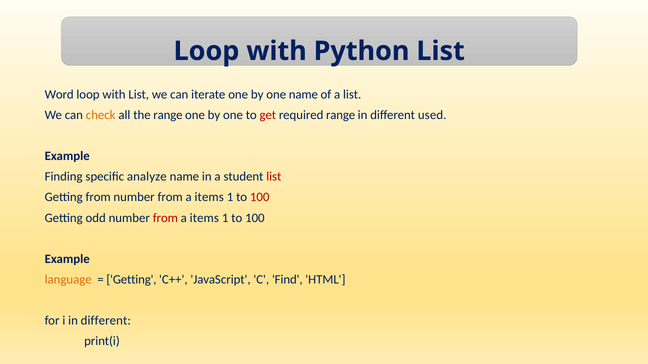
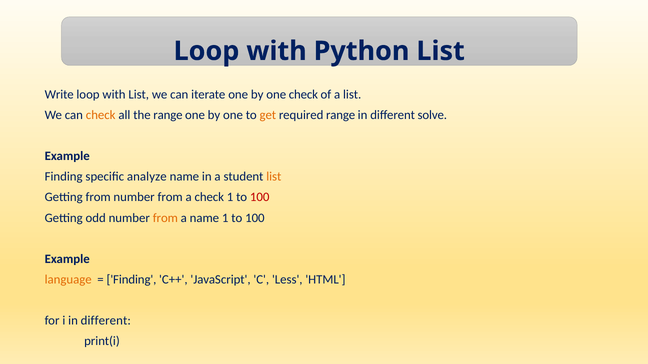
Word: Word -> Write (59, 94)
one name: name -> check (303, 94)
get colour: red -> orange (268, 115)
used: used -> solve (432, 115)
list colour: red -> orange (274, 177)
items: items -> check (209, 198)
from colour: red -> orange (165, 218)
items: items -> name (204, 218)
Getting: Getting -> Finding (131, 280)
Find: Find -> Less (287, 280)
